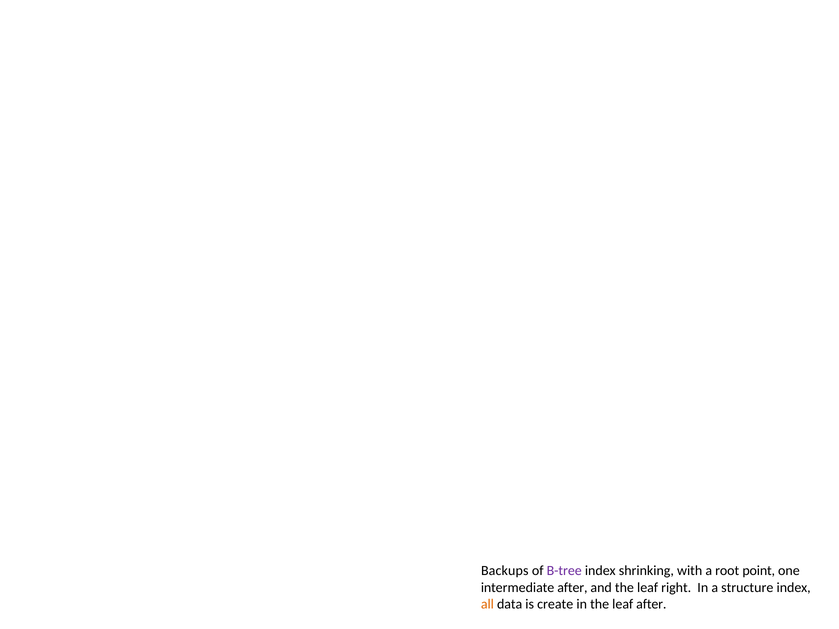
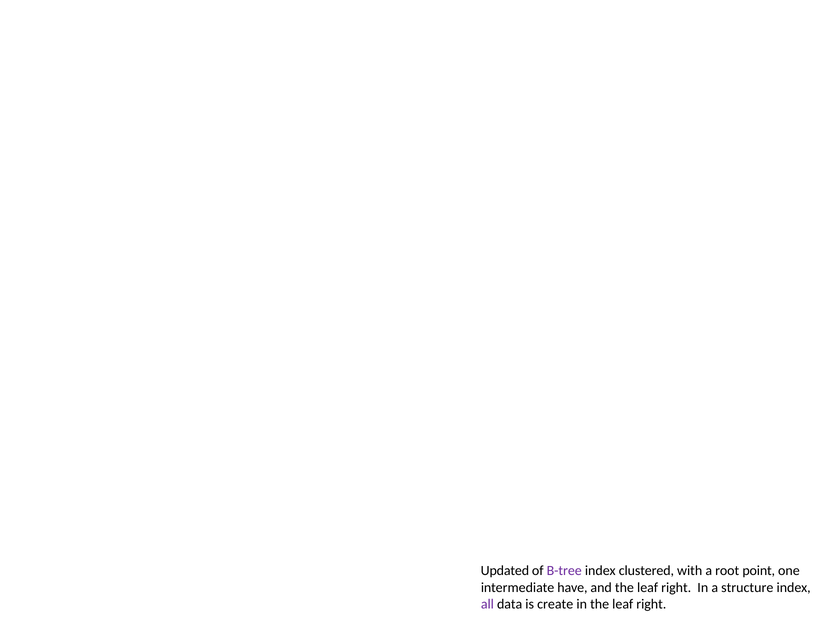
Backups: Backups -> Updated (505, 571)
shrinking: shrinking -> clustered (646, 571)
intermediate after: after -> have (572, 588)
all colour: orange -> purple (487, 604)
in the leaf after: after -> right (651, 604)
